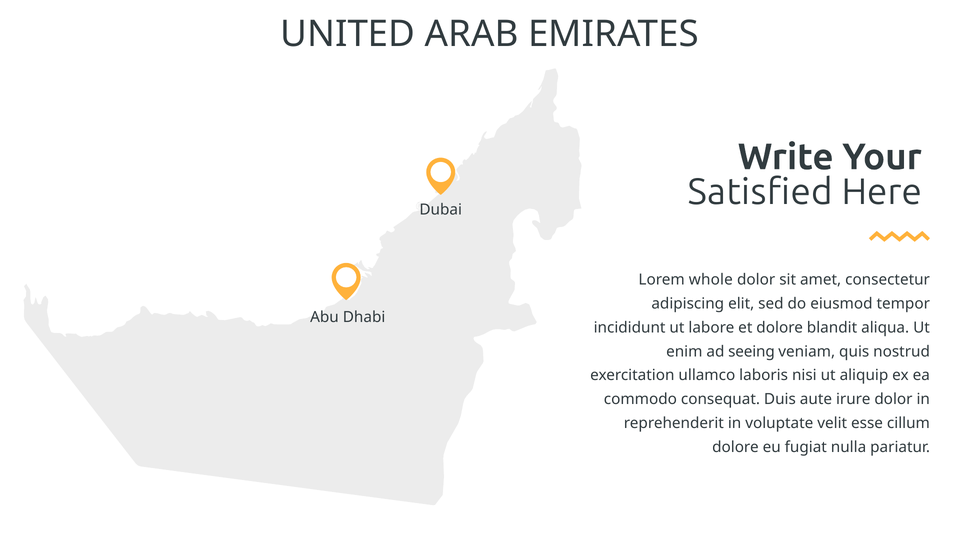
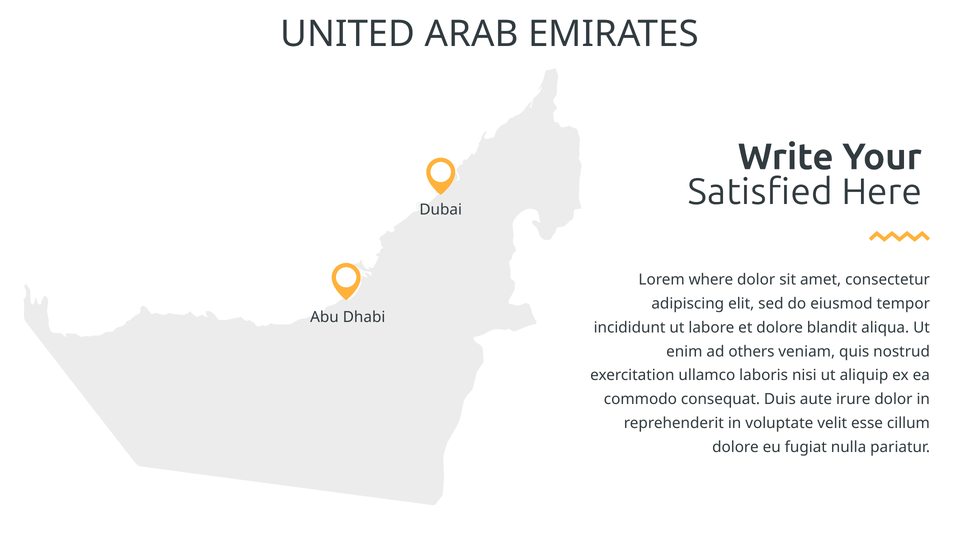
whole: whole -> where (711, 280)
seeing: seeing -> others (751, 352)
